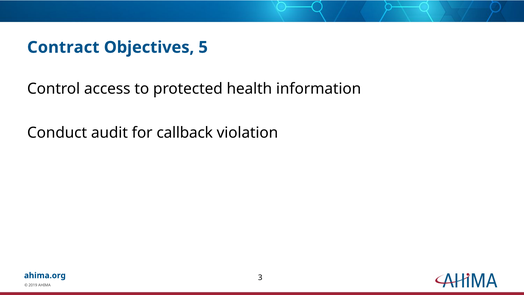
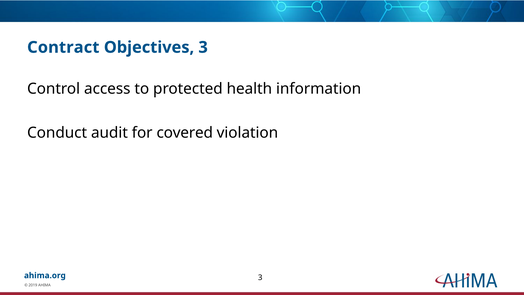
Objectives 5: 5 -> 3 (203, 47)
callback: callback -> covered (185, 133)
